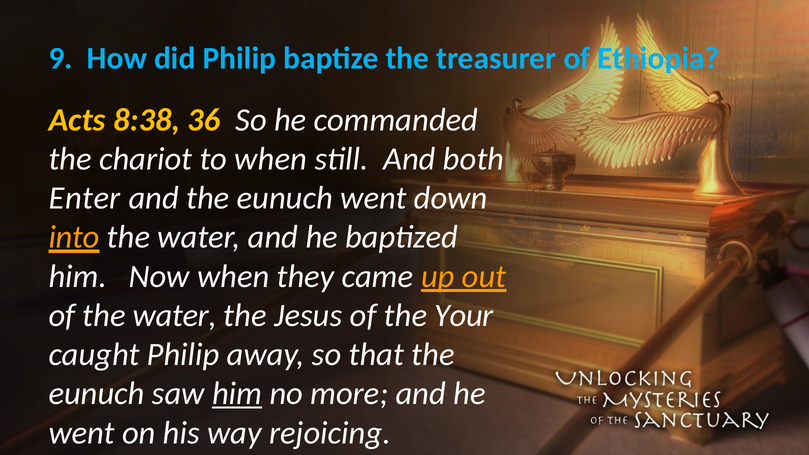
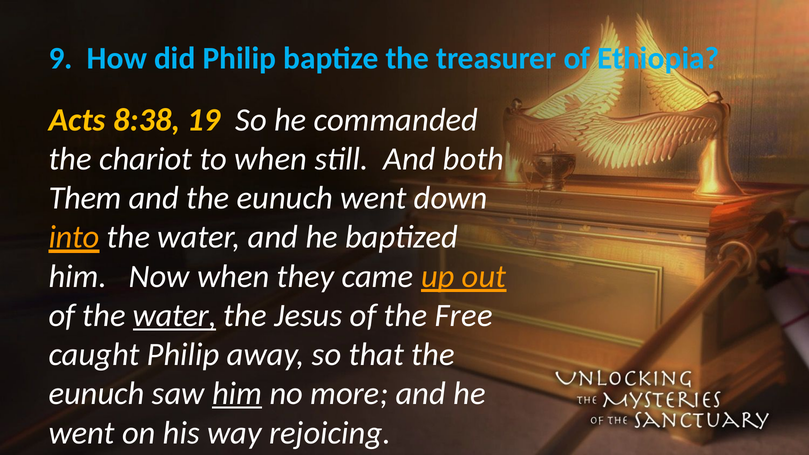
36: 36 -> 19 (204, 120)
Enter: Enter -> Them (85, 198)
water underline: none -> present (175, 315)
Your: Your -> Free (464, 315)
